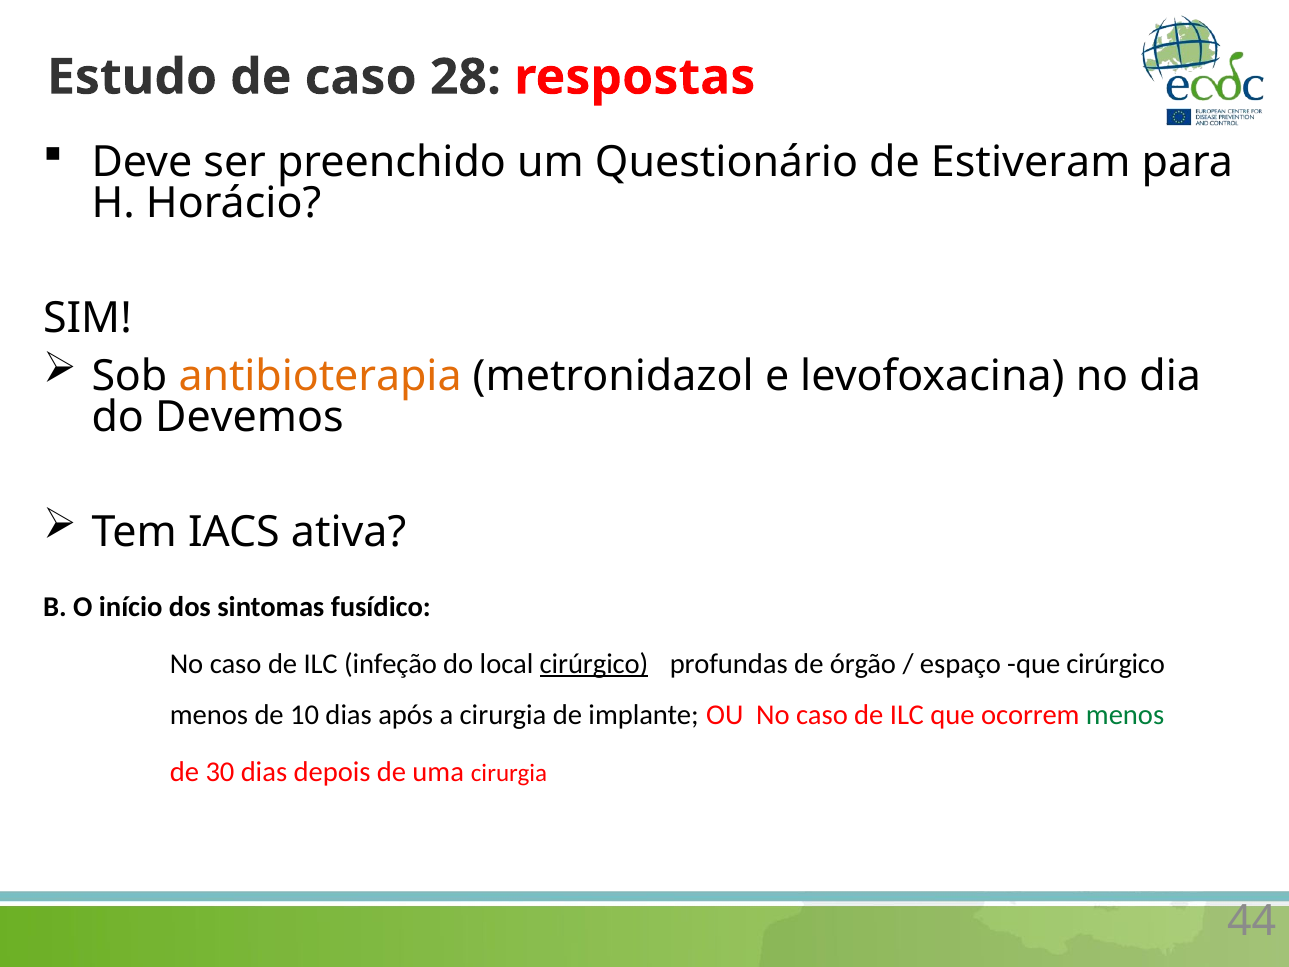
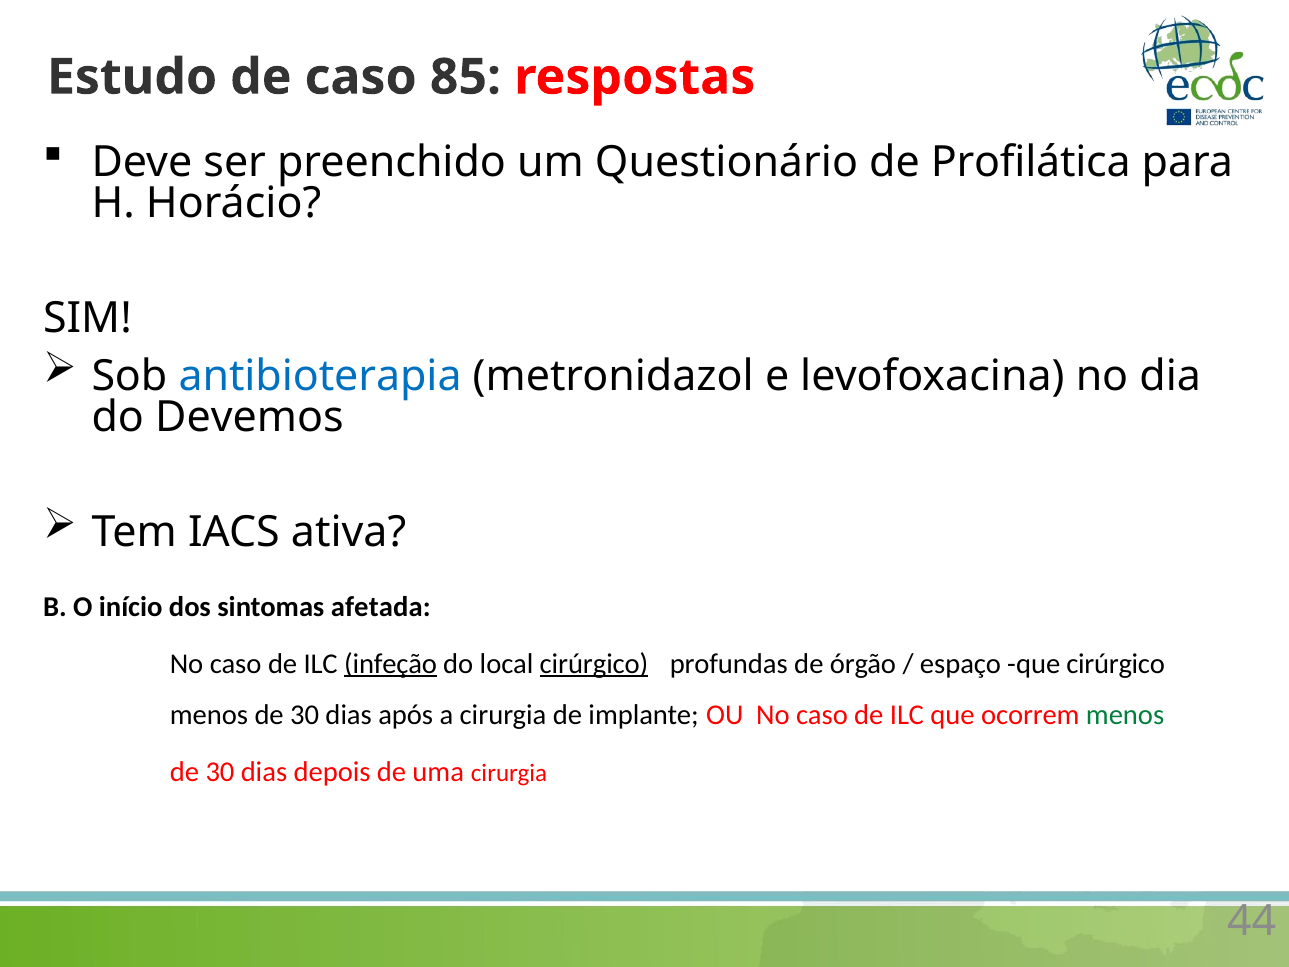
28: 28 -> 85 (465, 77)
Estiveram: Estiveram -> Profilática (1031, 162)
antibioterapia colour: orange -> blue (320, 376)
fusídico: fusídico -> afetada (381, 607)
infeção underline: none -> present (391, 664)
10: 10 -> 30 (305, 715)
